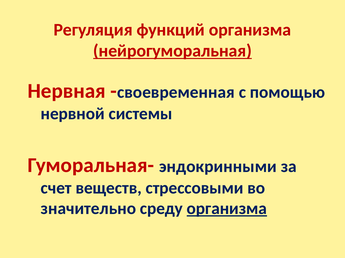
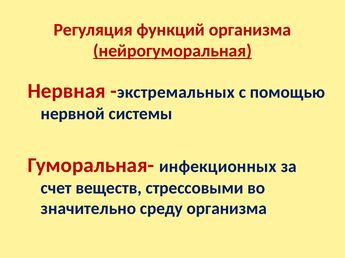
своевременная: своевременная -> экстремальных (176, 93)
эндокринными: эндокринными -> инфекционных (218, 167)
организма underline: present -> none (227, 209)
